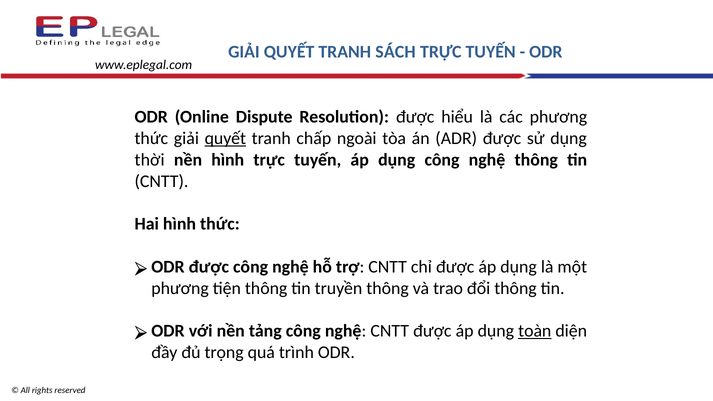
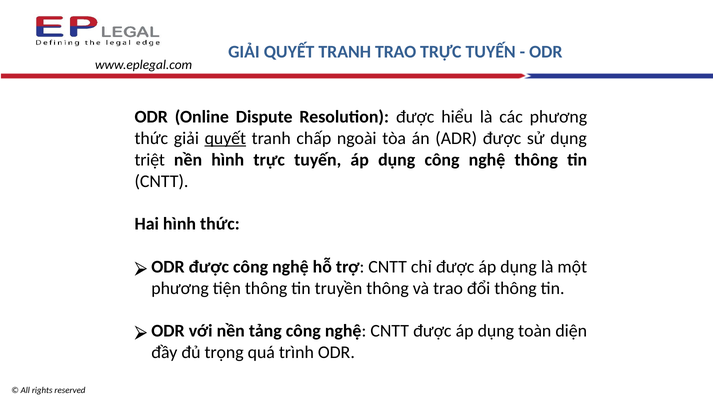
TRANH SÁCH: SÁCH -> TRAO (396, 52)
thời: thời -> triệt (150, 160)
toàn underline: present -> none (535, 331)
